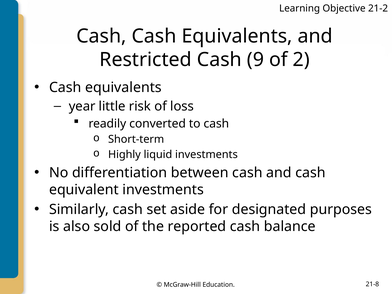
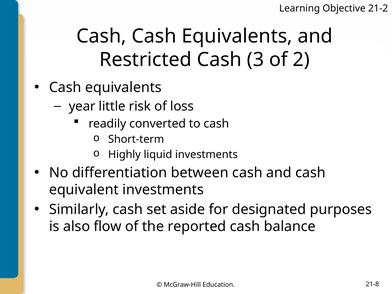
9: 9 -> 3 (255, 60)
sold: sold -> flow (108, 226)
